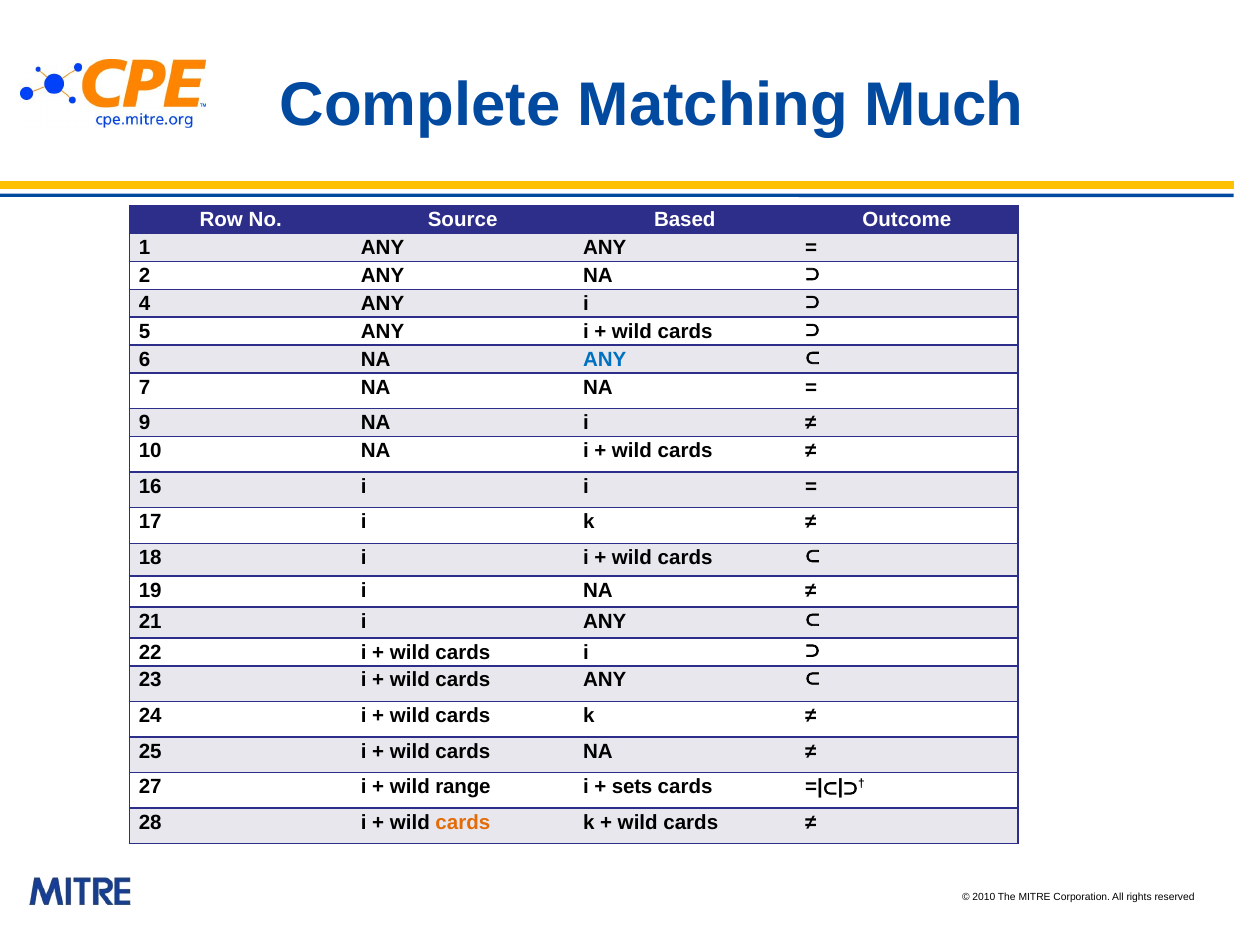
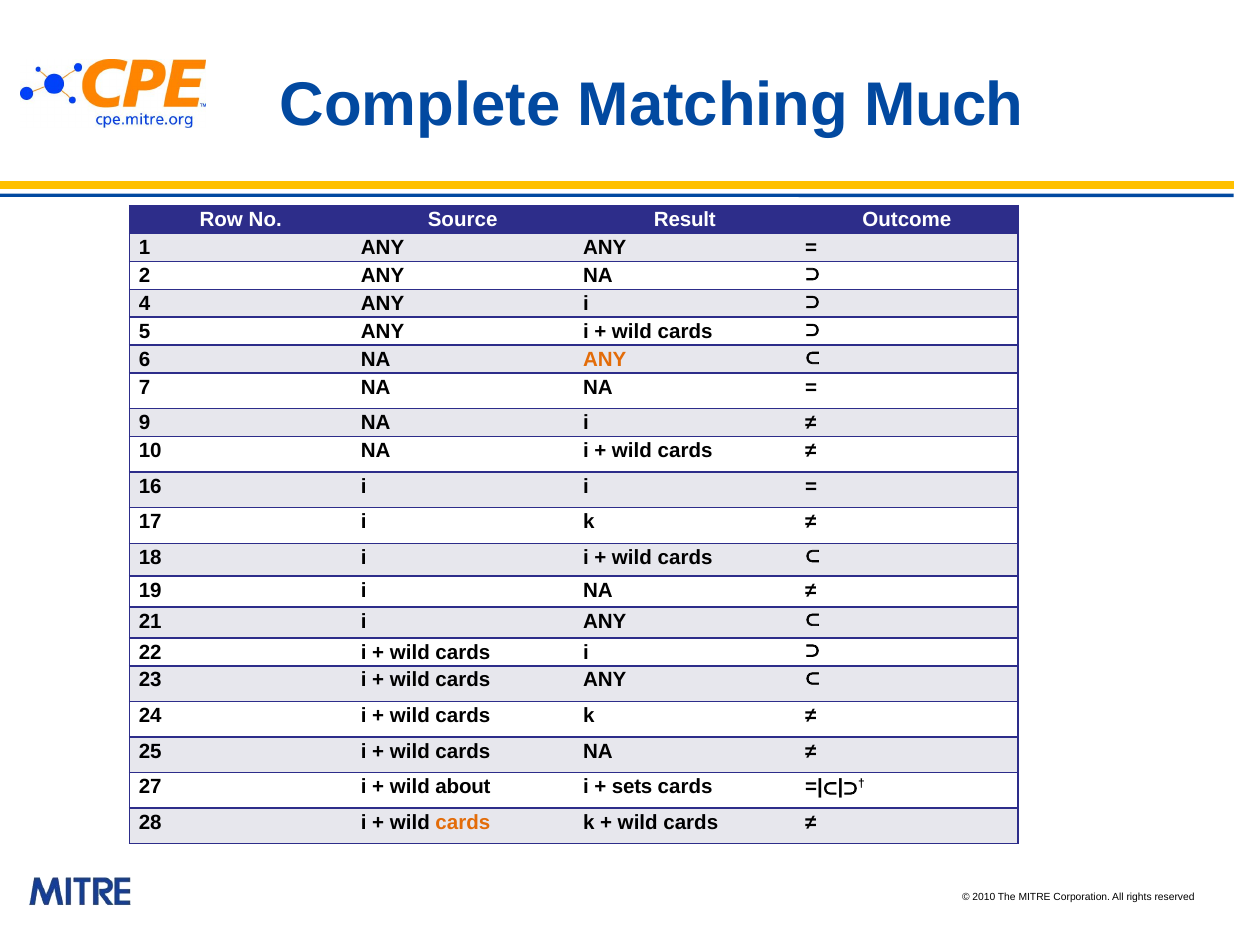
Based: Based -> Result (685, 220)
ANY colour: blue -> orange (605, 360)
range: range -> about (463, 787)
